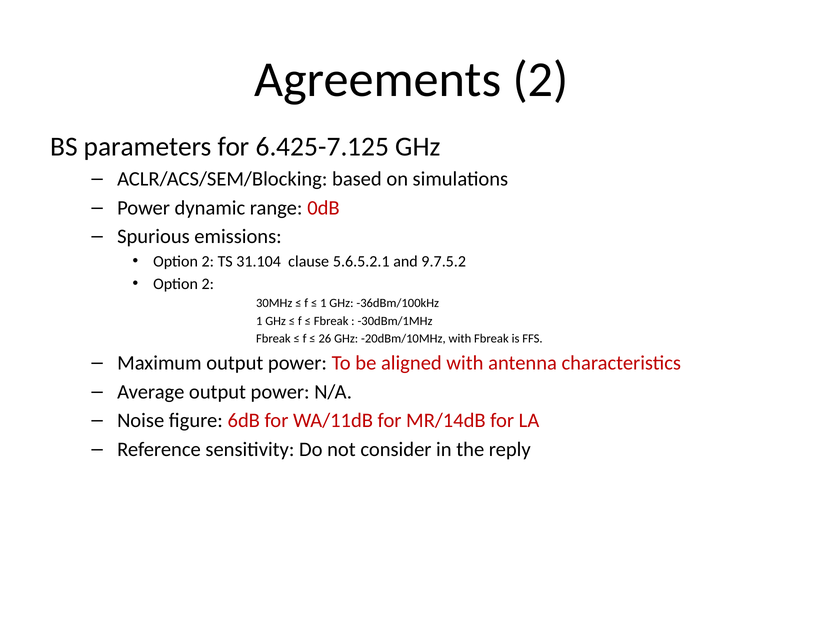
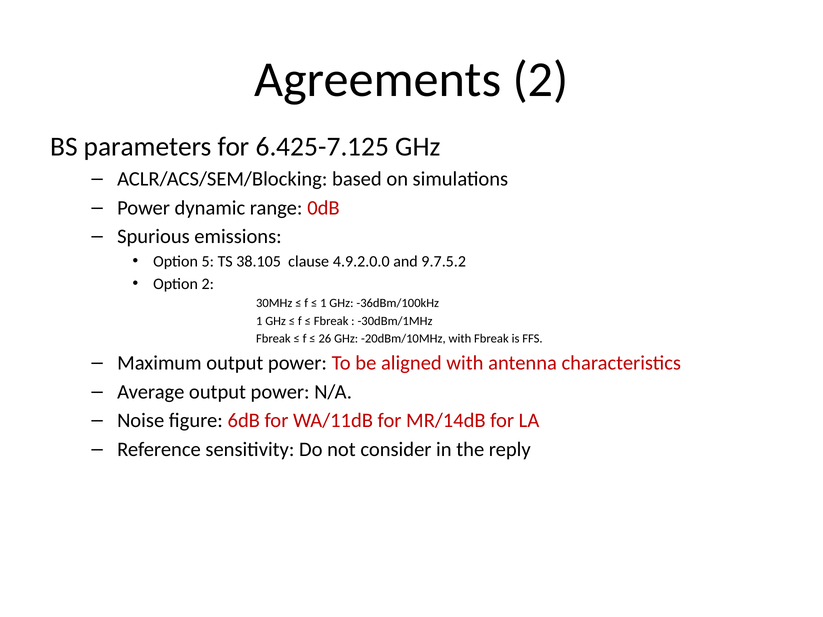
2: 2 -> 5 (208, 262)
31.104: 31.104 -> 38.105 (259, 262)
5.6.5.2.1: 5.6.5.2.1 -> 4.9.2.0.0 (361, 262)
